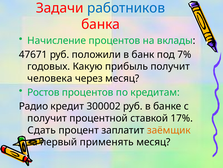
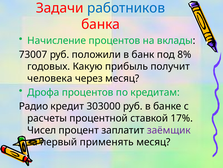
47671: 47671 -> 73007 (33, 54)
7%: 7% -> 8% (184, 54)
Ростов: Ростов -> Дрофа (43, 92)
300002: 300002 -> 303000 (104, 106)
получит: получит -> расчеты (47, 118)
Сдать: Сдать -> Чисел (42, 130)
заёмщик colour: orange -> purple (169, 130)
